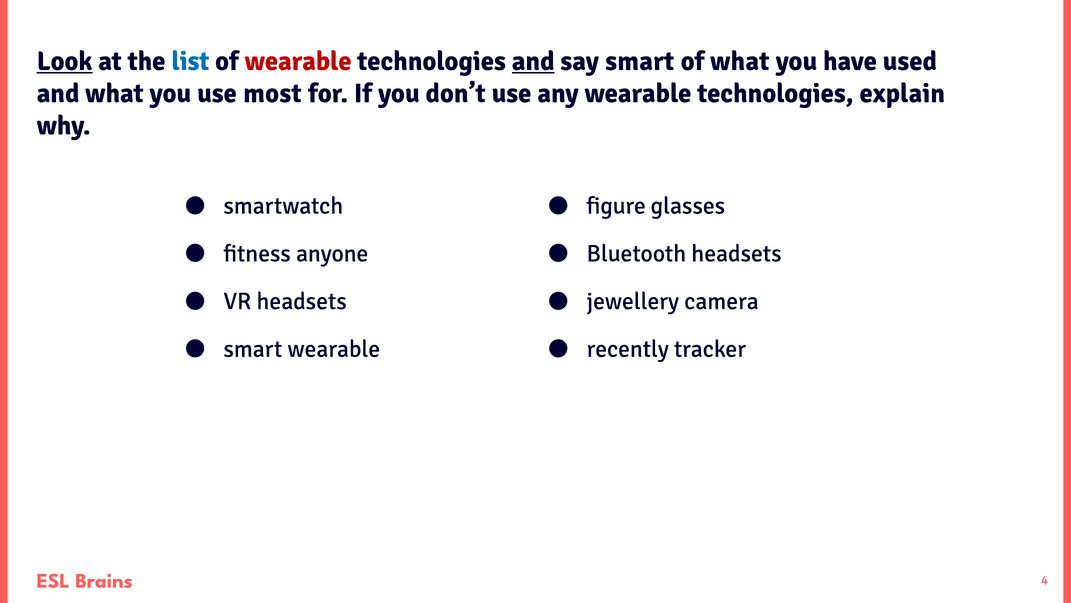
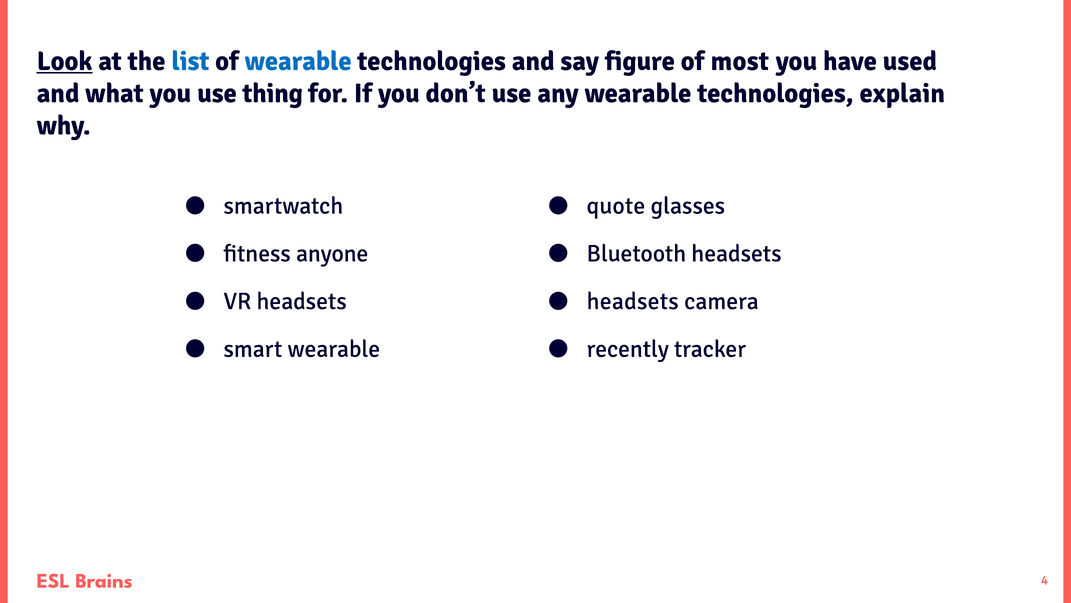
wearable colour: red -> blue (298, 61)
and underline: present -> none (533, 61)
say smart: smart -> figure (640, 61)
of what: what -> most (740, 61)
most: most -> thing (273, 93)
figure: figure -> quote (616, 206)
jewellery: jewellery -> headsets (633, 301)
